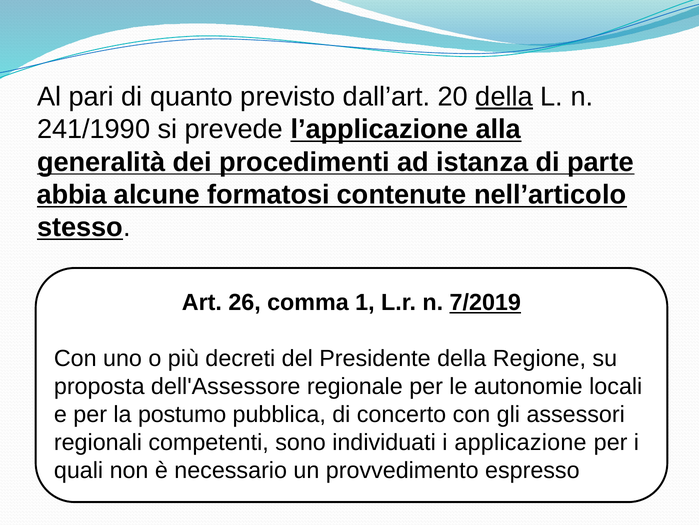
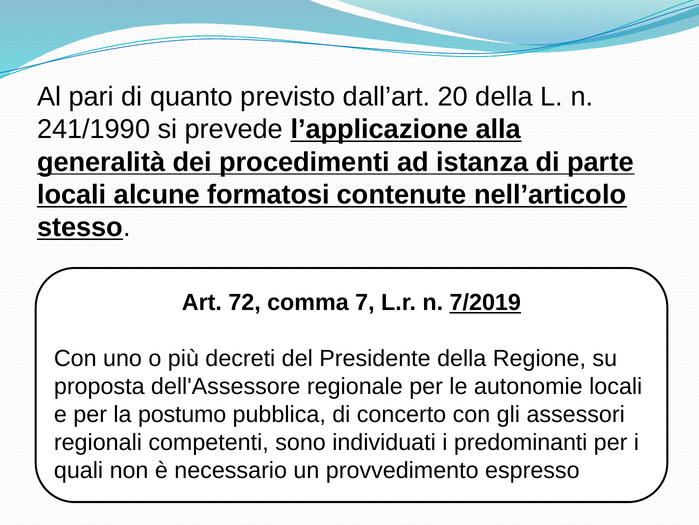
della underline: present -> none (504, 97)
abbia: abbia -> locali (72, 195)
26: 26 -> 72 (245, 302)
1: 1 -> 7 (365, 302)
applicazione: applicazione -> predominanti (521, 442)
